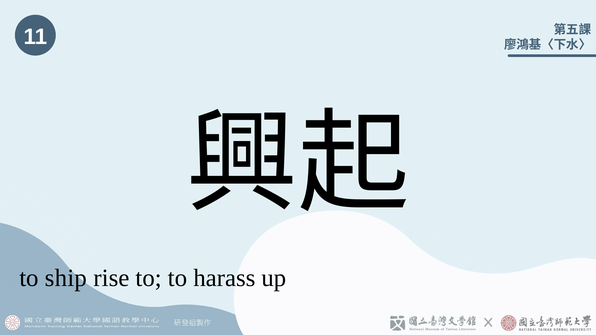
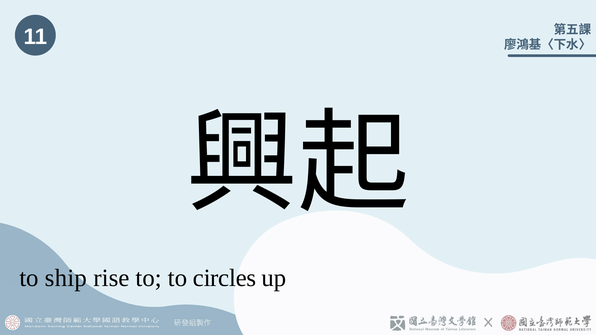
harass: harass -> circles (225, 278)
